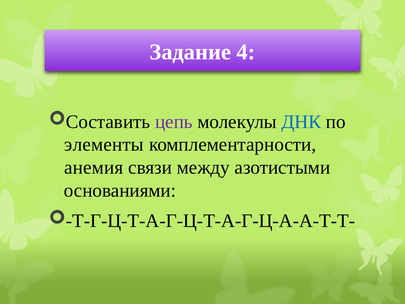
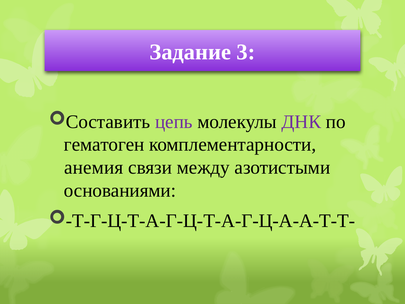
4: 4 -> 3 (246, 52)
ДНК colour: blue -> purple (301, 122)
элементы: элементы -> гематоген (104, 145)
